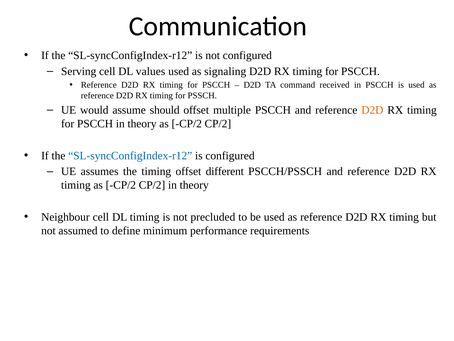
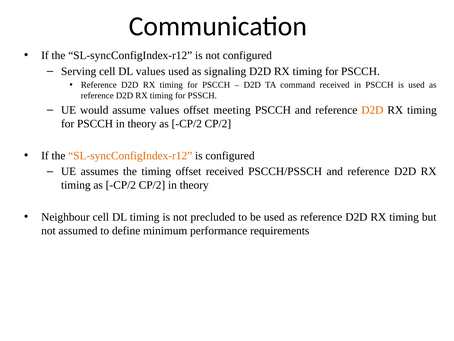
assume should: should -> values (165, 110)
multiple: multiple -> meeting (232, 110)
SL-syncConfigIndex-r12 colour: blue -> orange (130, 155)
offset different: different -> received (225, 171)
